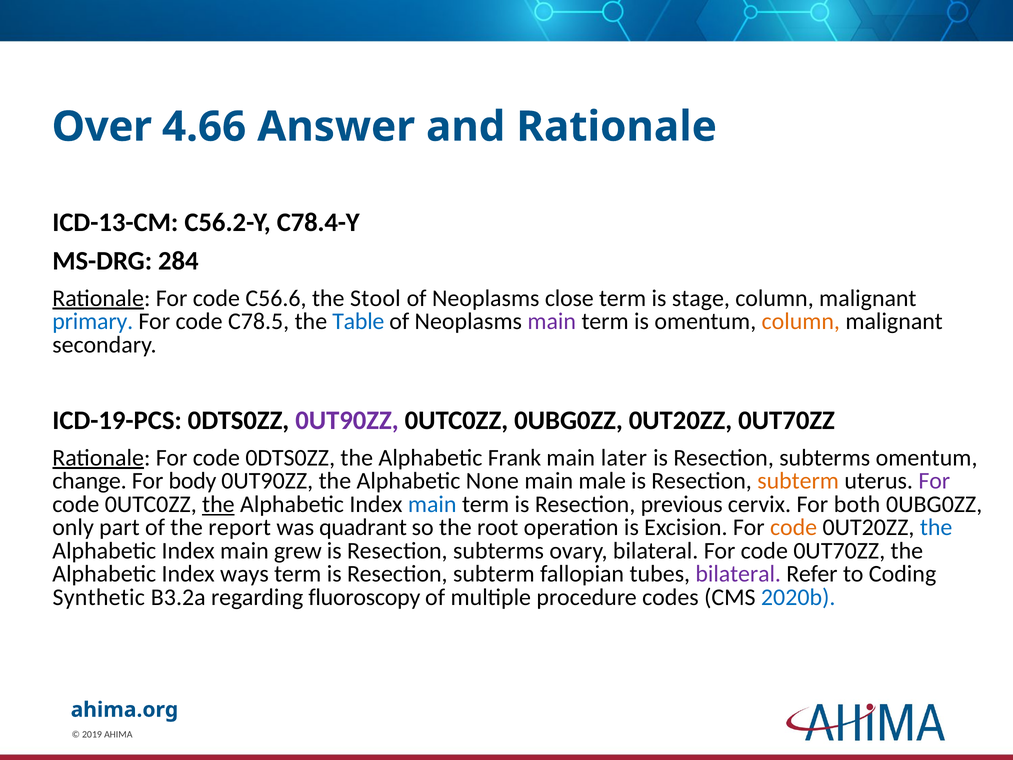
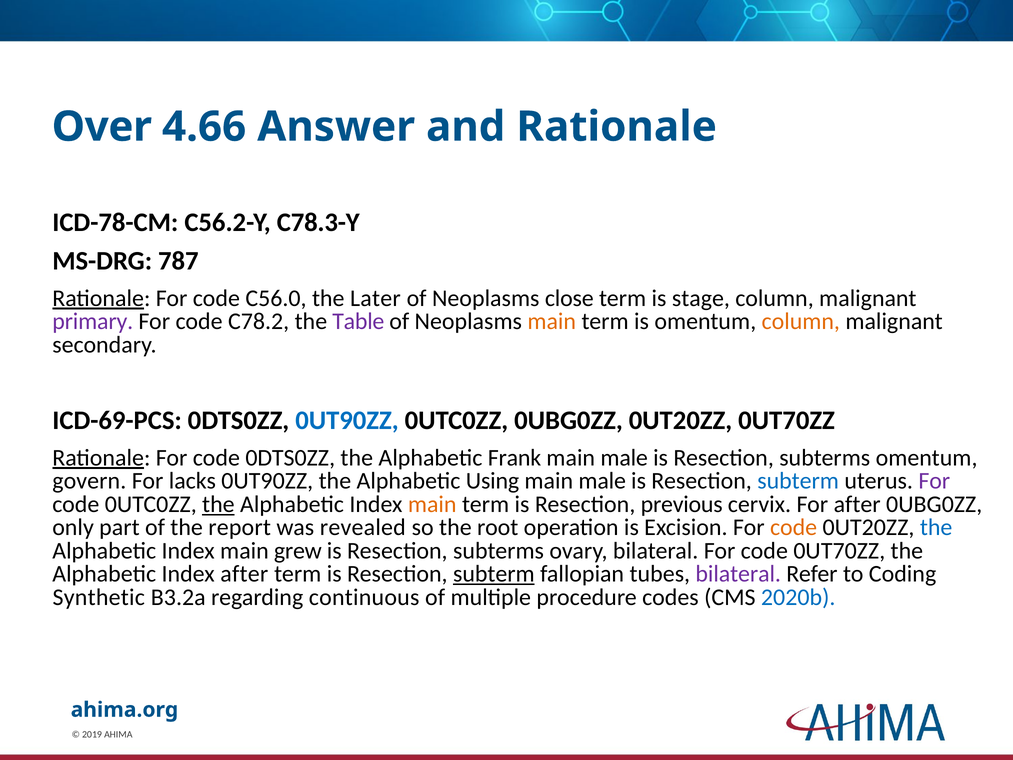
ICD-13-CM: ICD-13-CM -> ICD-78-CM (115, 222)
C78.4-Y: C78.4-Y -> C78.3-Y (318, 222)
284: 284 -> 787 (178, 261)
C56.6: C56.6 -> C56.0 (276, 298)
Stool: Stool -> Later (375, 298)
primary colour: blue -> purple (93, 321)
C78.5: C78.5 -> C78.2 (259, 321)
Table colour: blue -> purple (358, 321)
main colour: purple -> orange (552, 321)
ICD-19-PCS: ICD-19-PCS -> ICD-69-PCS (117, 420)
0UT90ZZ colour: purple -> blue (347, 420)
later: later -> male (624, 458)
change: change -> govern (89, 481)
body: body -> lacks (192, 481)
None: None -> Using (493, 481)
subterm colour: orange -> blue (798, 481)
main colour: blue -> orange (432, 504)
For both: both -> after (857, 504)
quadrant: quadrant -> revealed (363, 527)
Index ways: ways -> after (244, 574)
subterm underline: none -> present (494, 574)
fluoroscopy: fluoroscopy -> continuous (364, 597)
